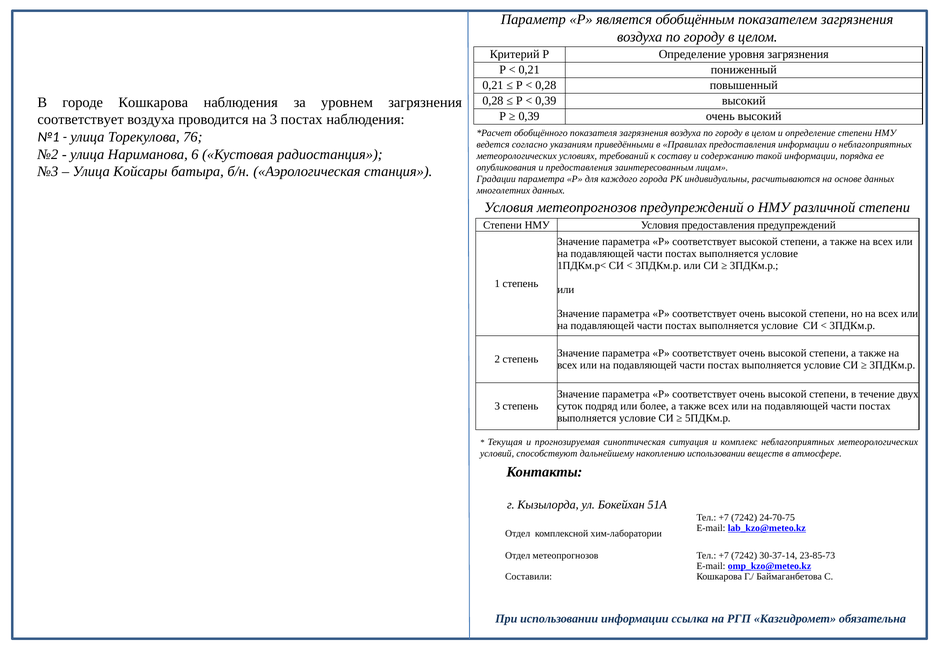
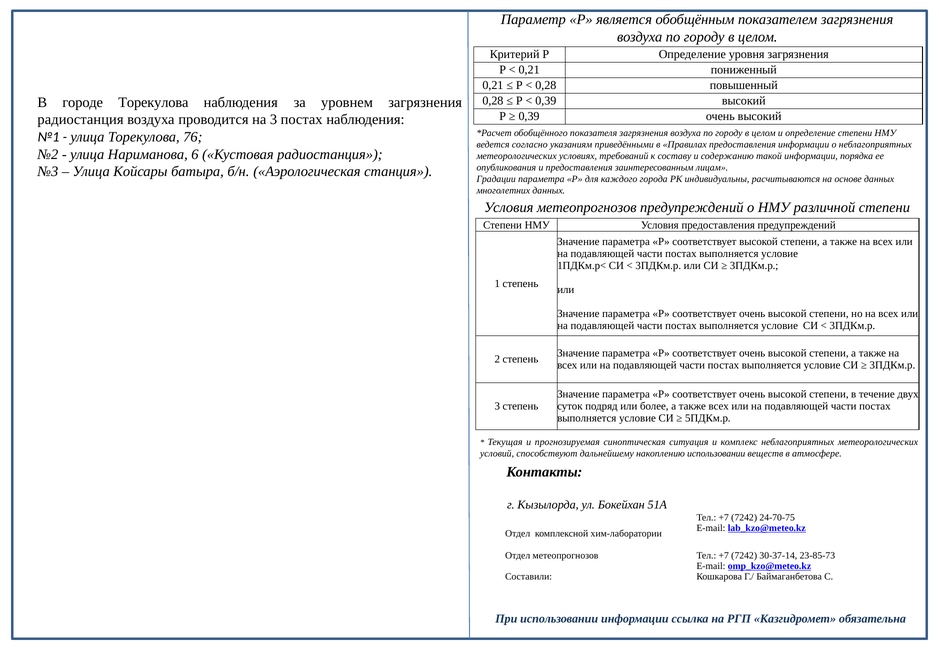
городе Кошкарова: Кошкарова -> Торекулова (153, 102)
соответствует: соответствует -> радиостанция (81, 120)
